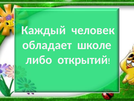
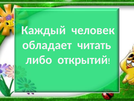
школе: школе -> читать (94, 45)
